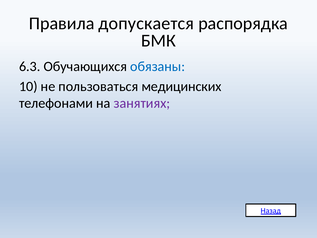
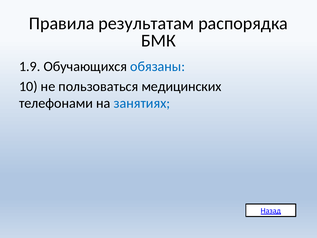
допускается: допускается -> результатам (146, 23)
6.3: 6.3 -> 1.9 (30, 67)
занятиях colour: purple -> blue (142, 103)
